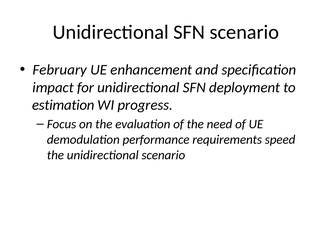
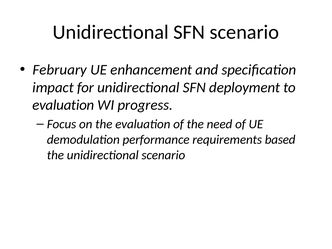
estimation: estimation -> evaluation (63, 105)
speed: speed -> based (280, 140)
